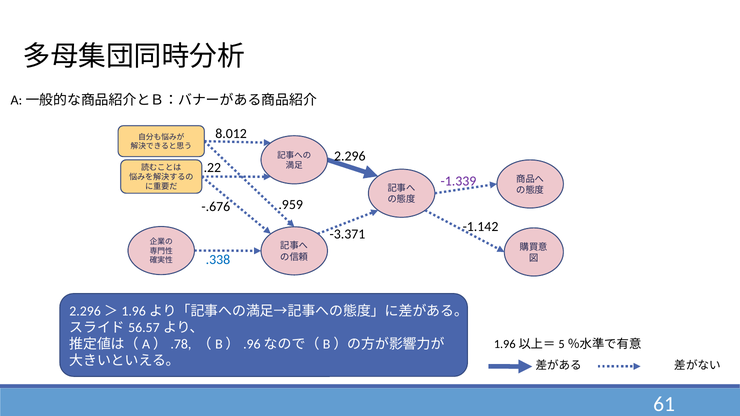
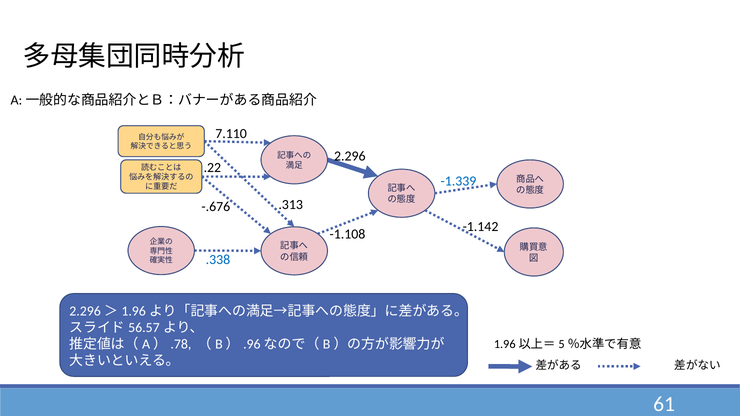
8.012: 8.012 -> 7.110 (231, 134)
-1.339 colour: purple -> blue (458, 181)
.959: .959 -> .313 (291, 205)
-3.371: -3.371 -> -1.108 (347, 234)
